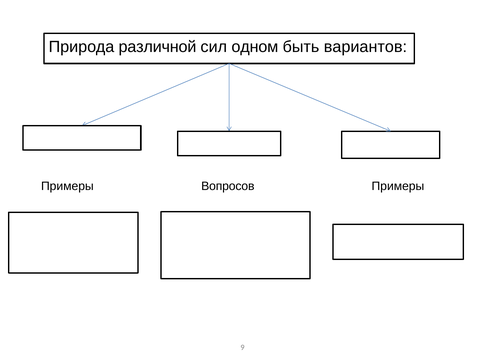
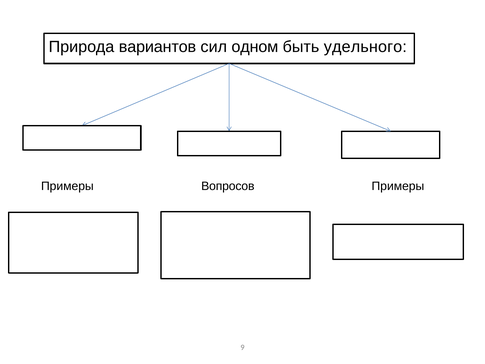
различной: различной -> вариантов (157, 47)
вариантов: вариантов -> удельного (365, 47)
